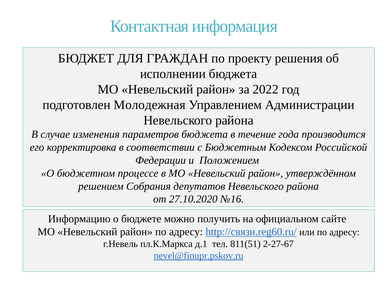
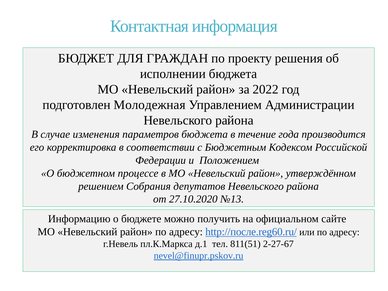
№16: №16 -> №13 (232, 199)
http://связи.reg60.ru/: http://связи.reg60.ru/ -> http://после.reg60.ru/ (251, 232)
